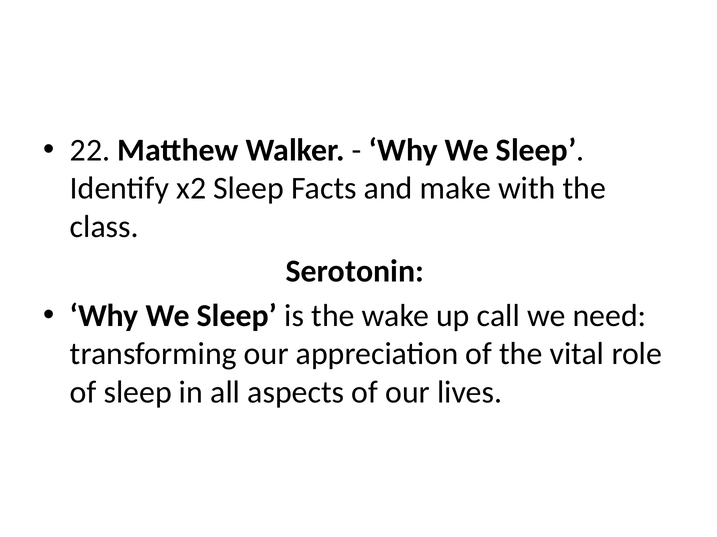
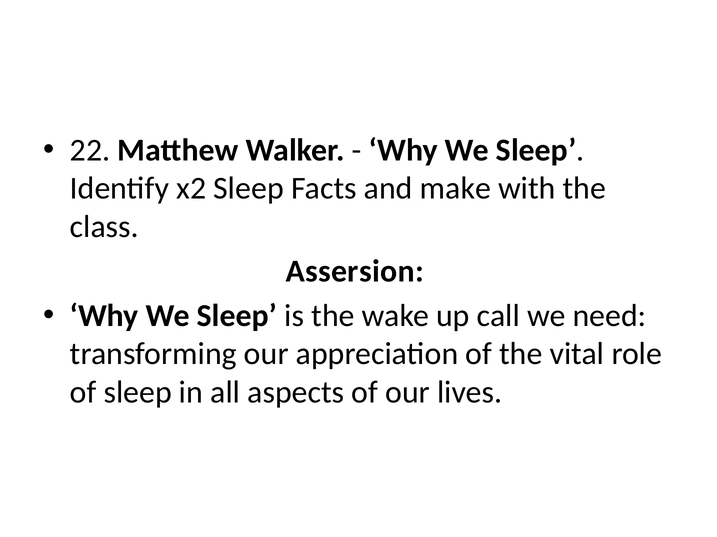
Serotonin: Serotonin -> Assersion (355, 272)
